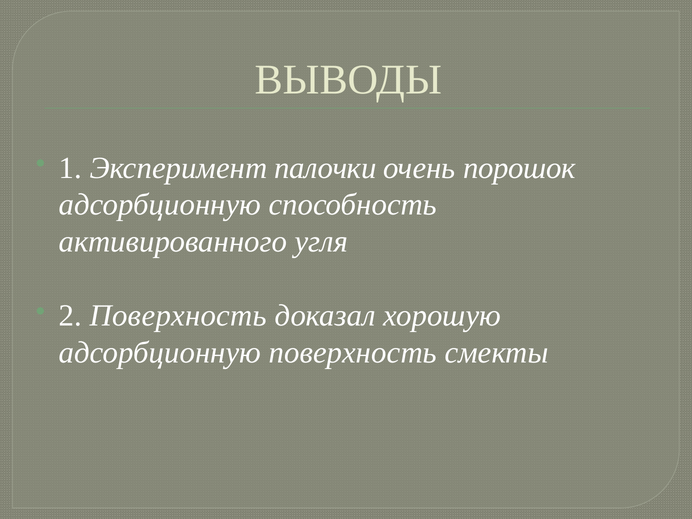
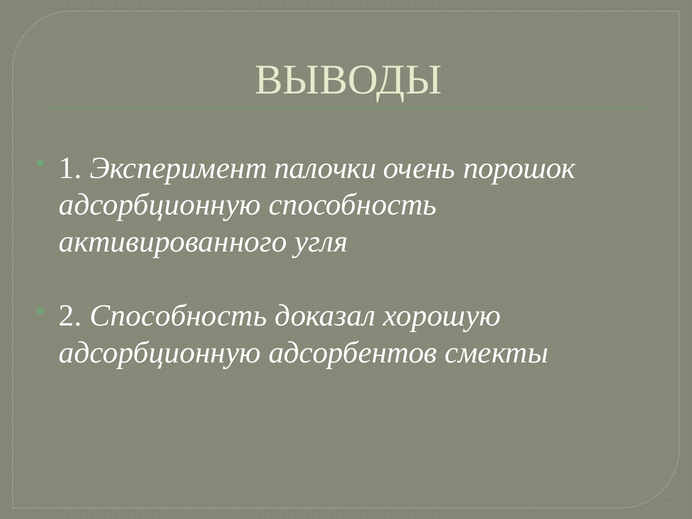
2 Поверхность: Поверхность -> Способность (178, 316)
адсорбционную поверхность: поверхность -> адсорбентов (353, 353)
